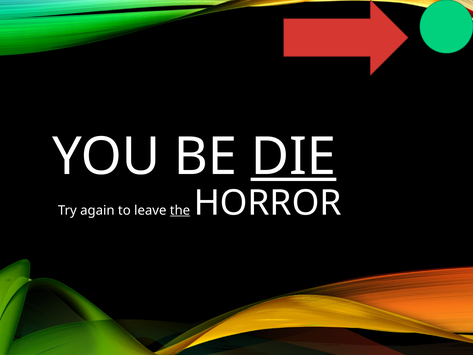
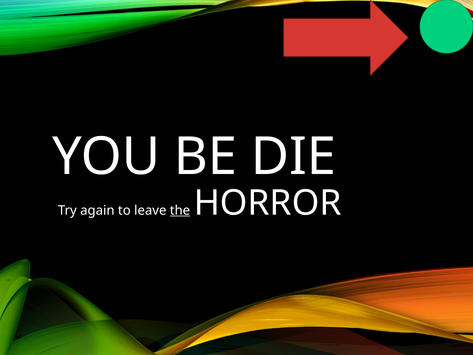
DIE underline: present -> none (293, 157)
